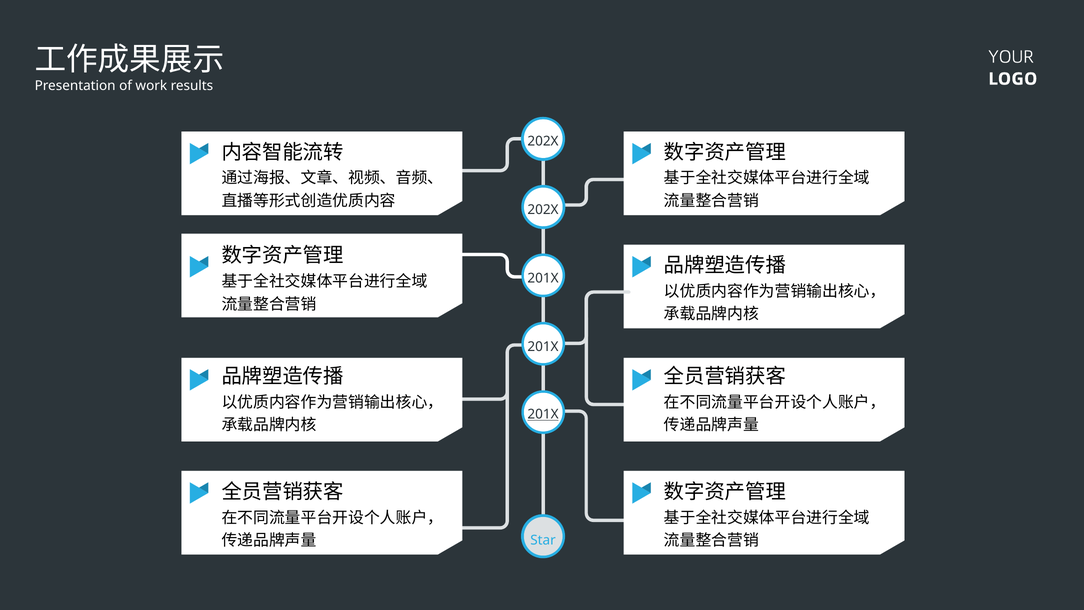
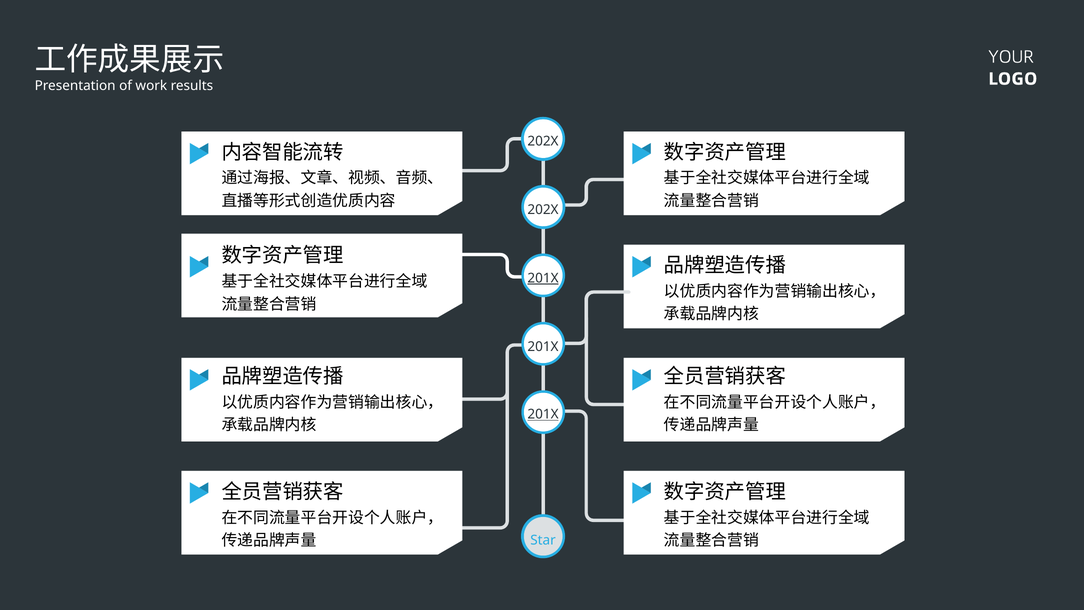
201X underline: none -> present (543, 278)
